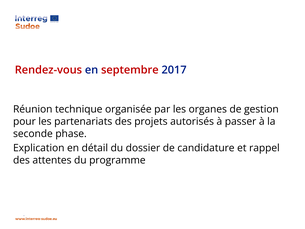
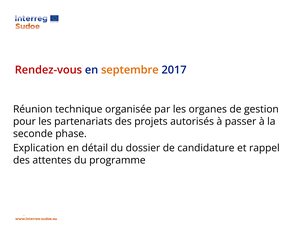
septembre colour: red -> orange (130, 70)
